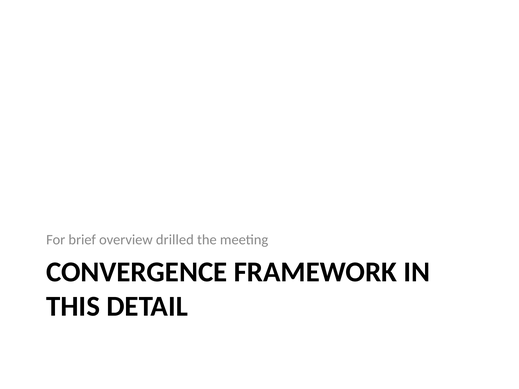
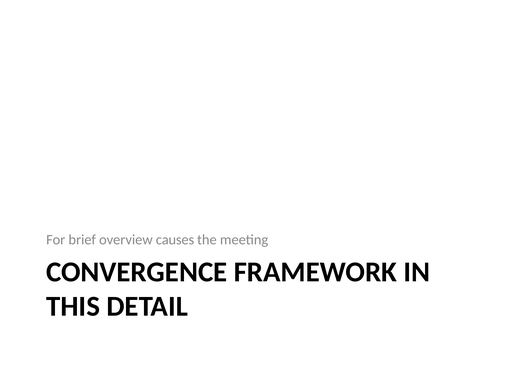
drilled: drilled -> causes (175, 240)
